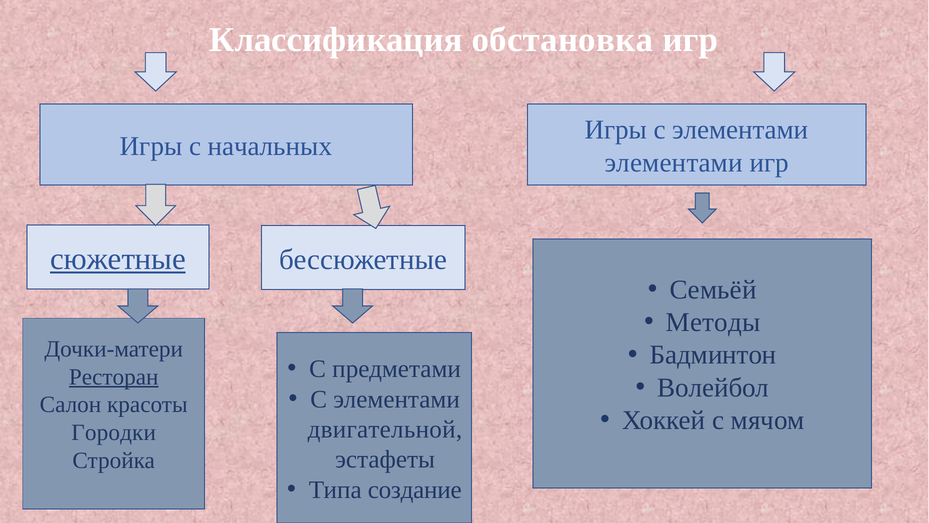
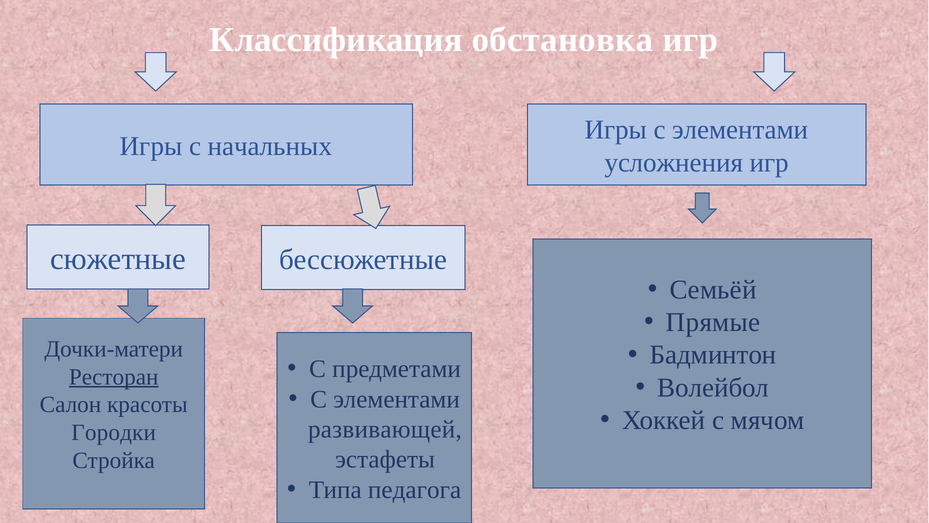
элементами: элементами -> усложнения (674, 162)
сюжетные underline: present -> none (118, 259)
Методы: Методы -> Прямые (713, 322)
двигательной: двигательной -> развивающей (385, 429)
создание: создание -> педагога (415, 489)
